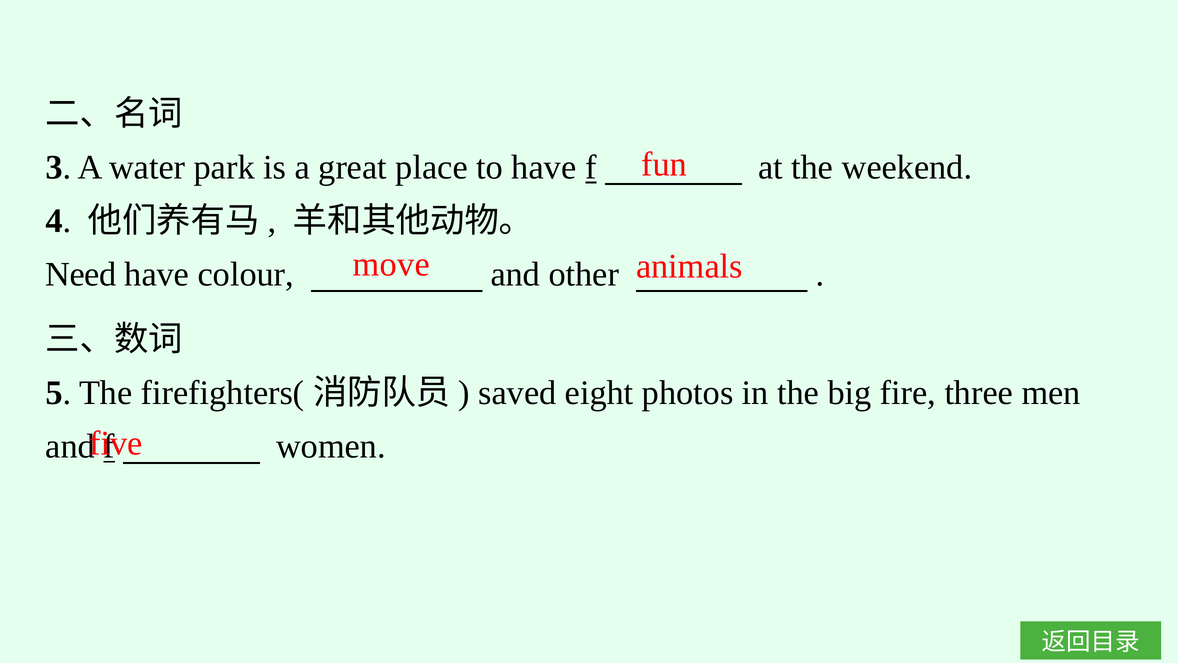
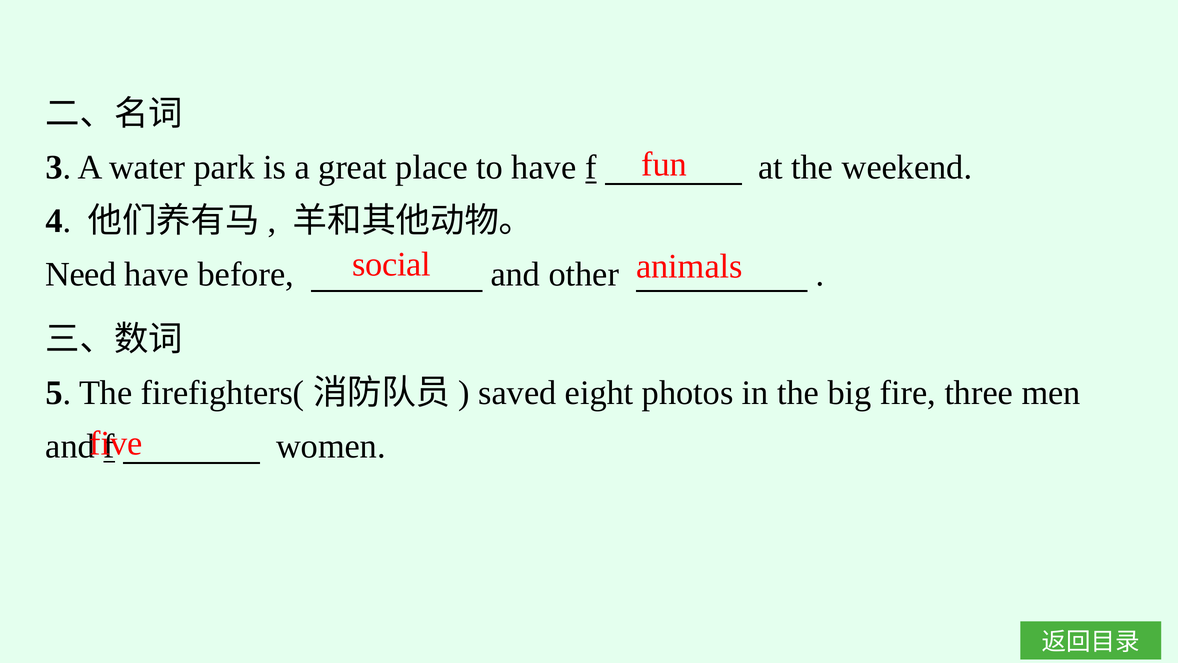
move: move -> social (392, 264)
colour: colour -> before (246, 274)
